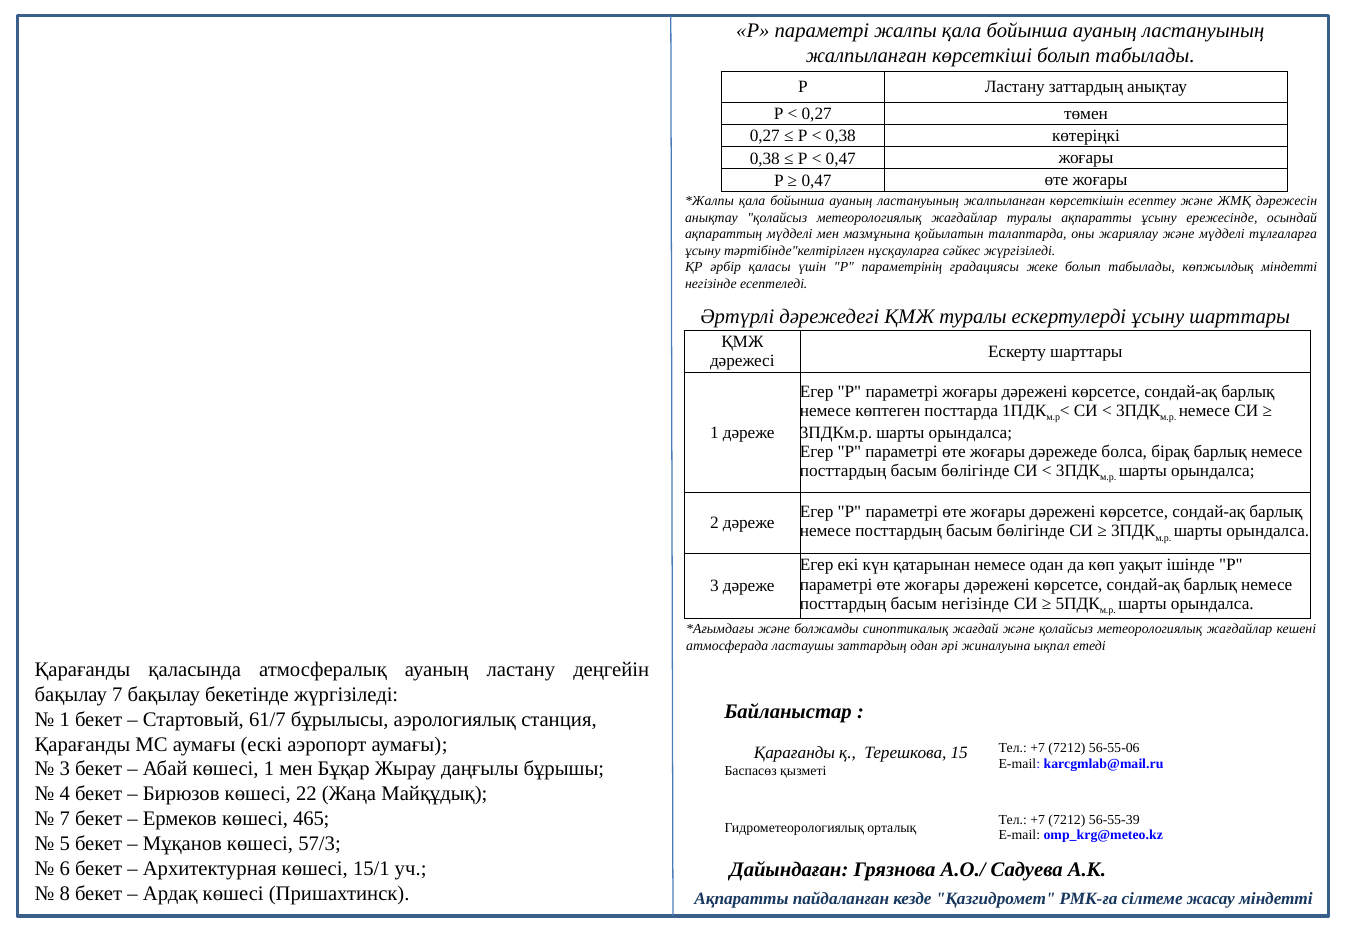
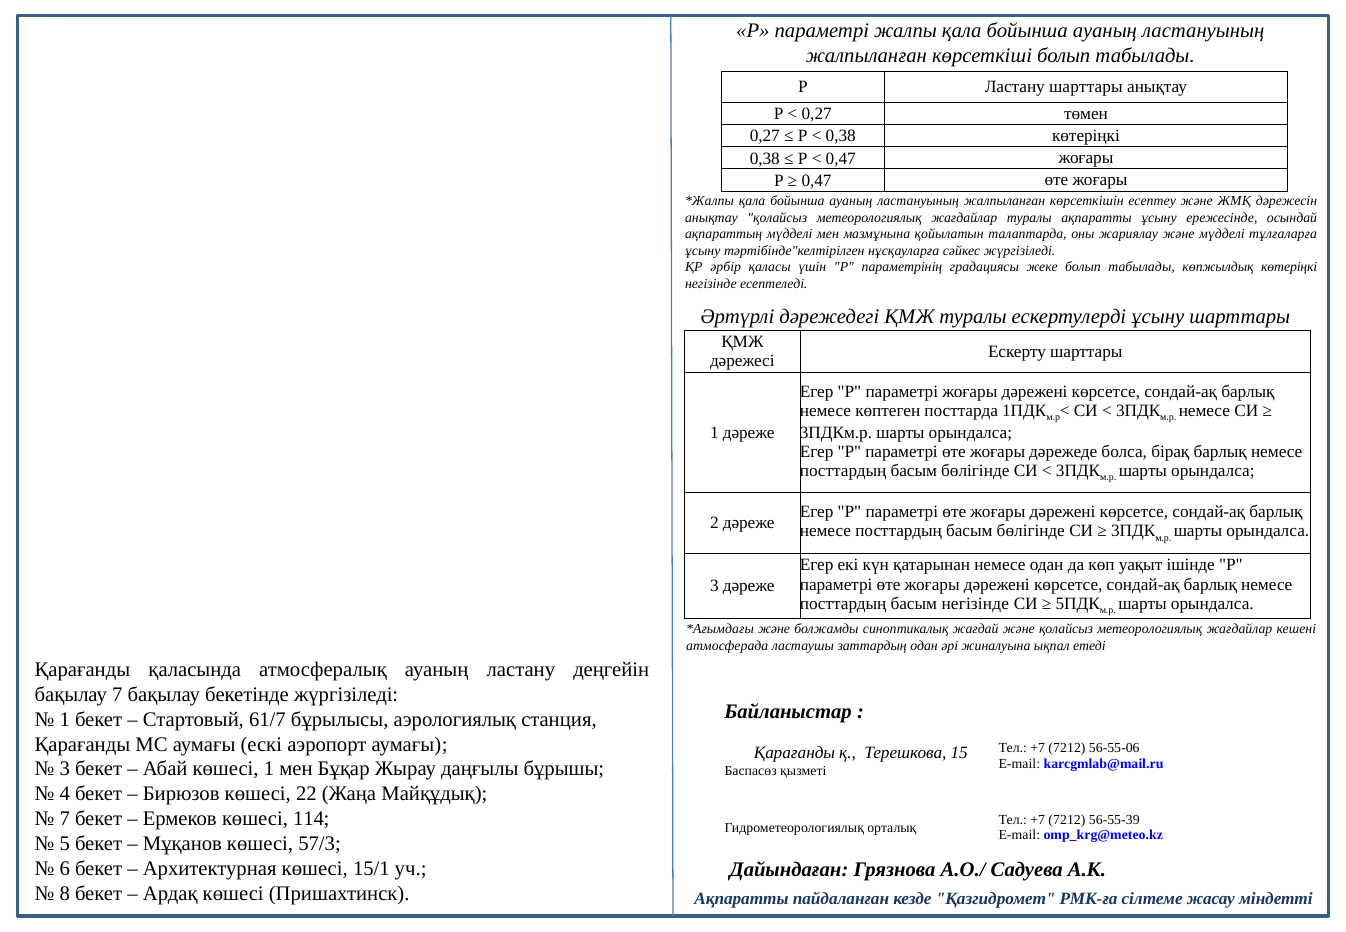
Ластану заттардың: заттардың -> шарттары (1086, 87)
көпжылдық міндетті: міндетті -> көтеріңкі (1289, 267)
465: 465 -> 114 (311, 819)
